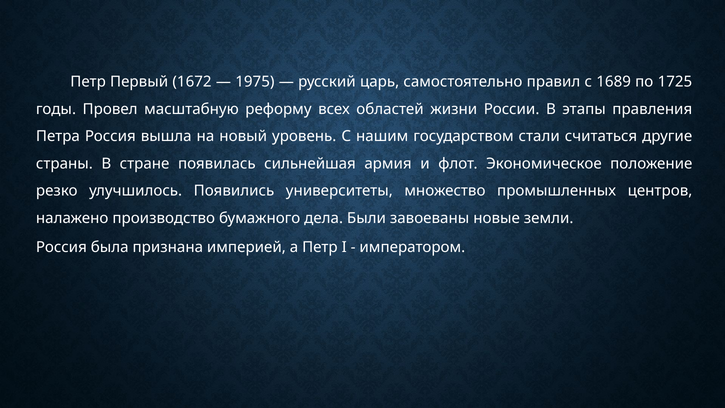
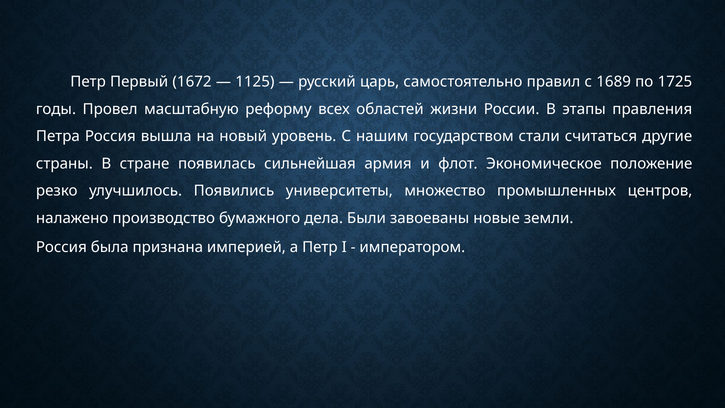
1975: 1975 -> 1125 (255, 82)
